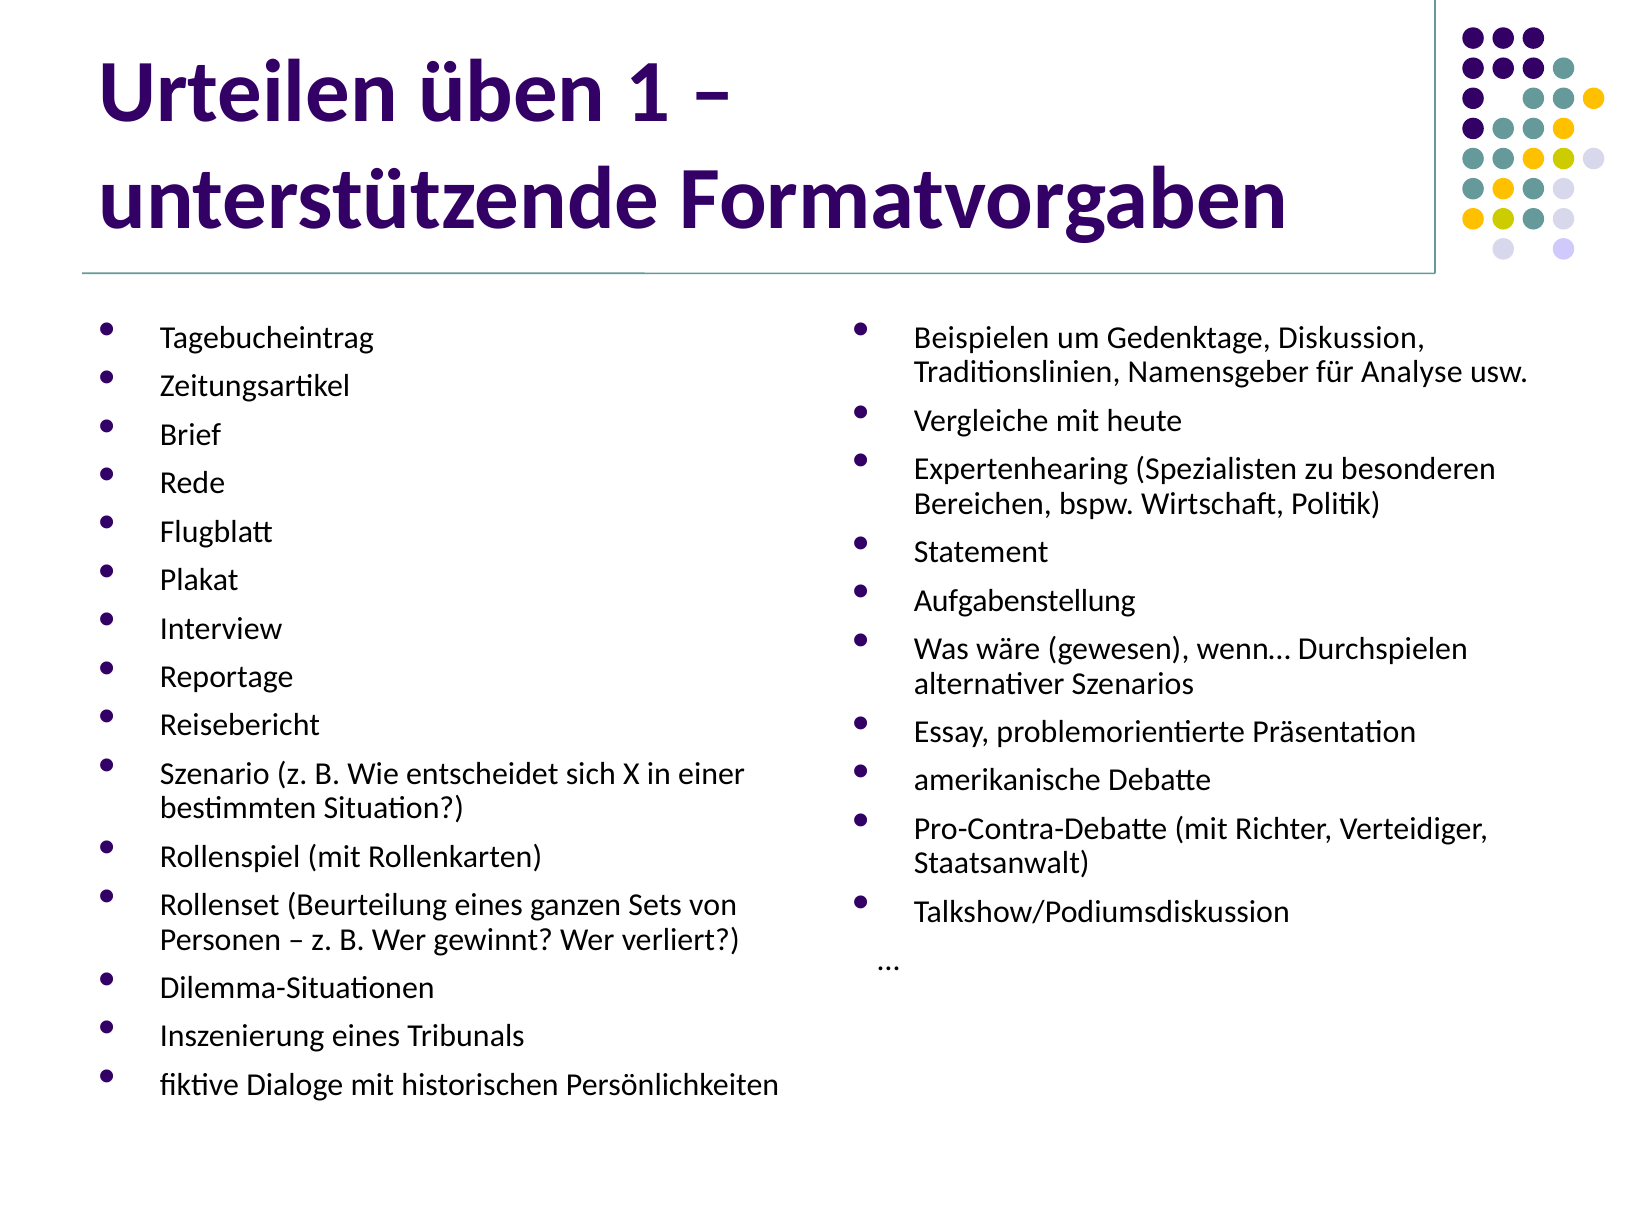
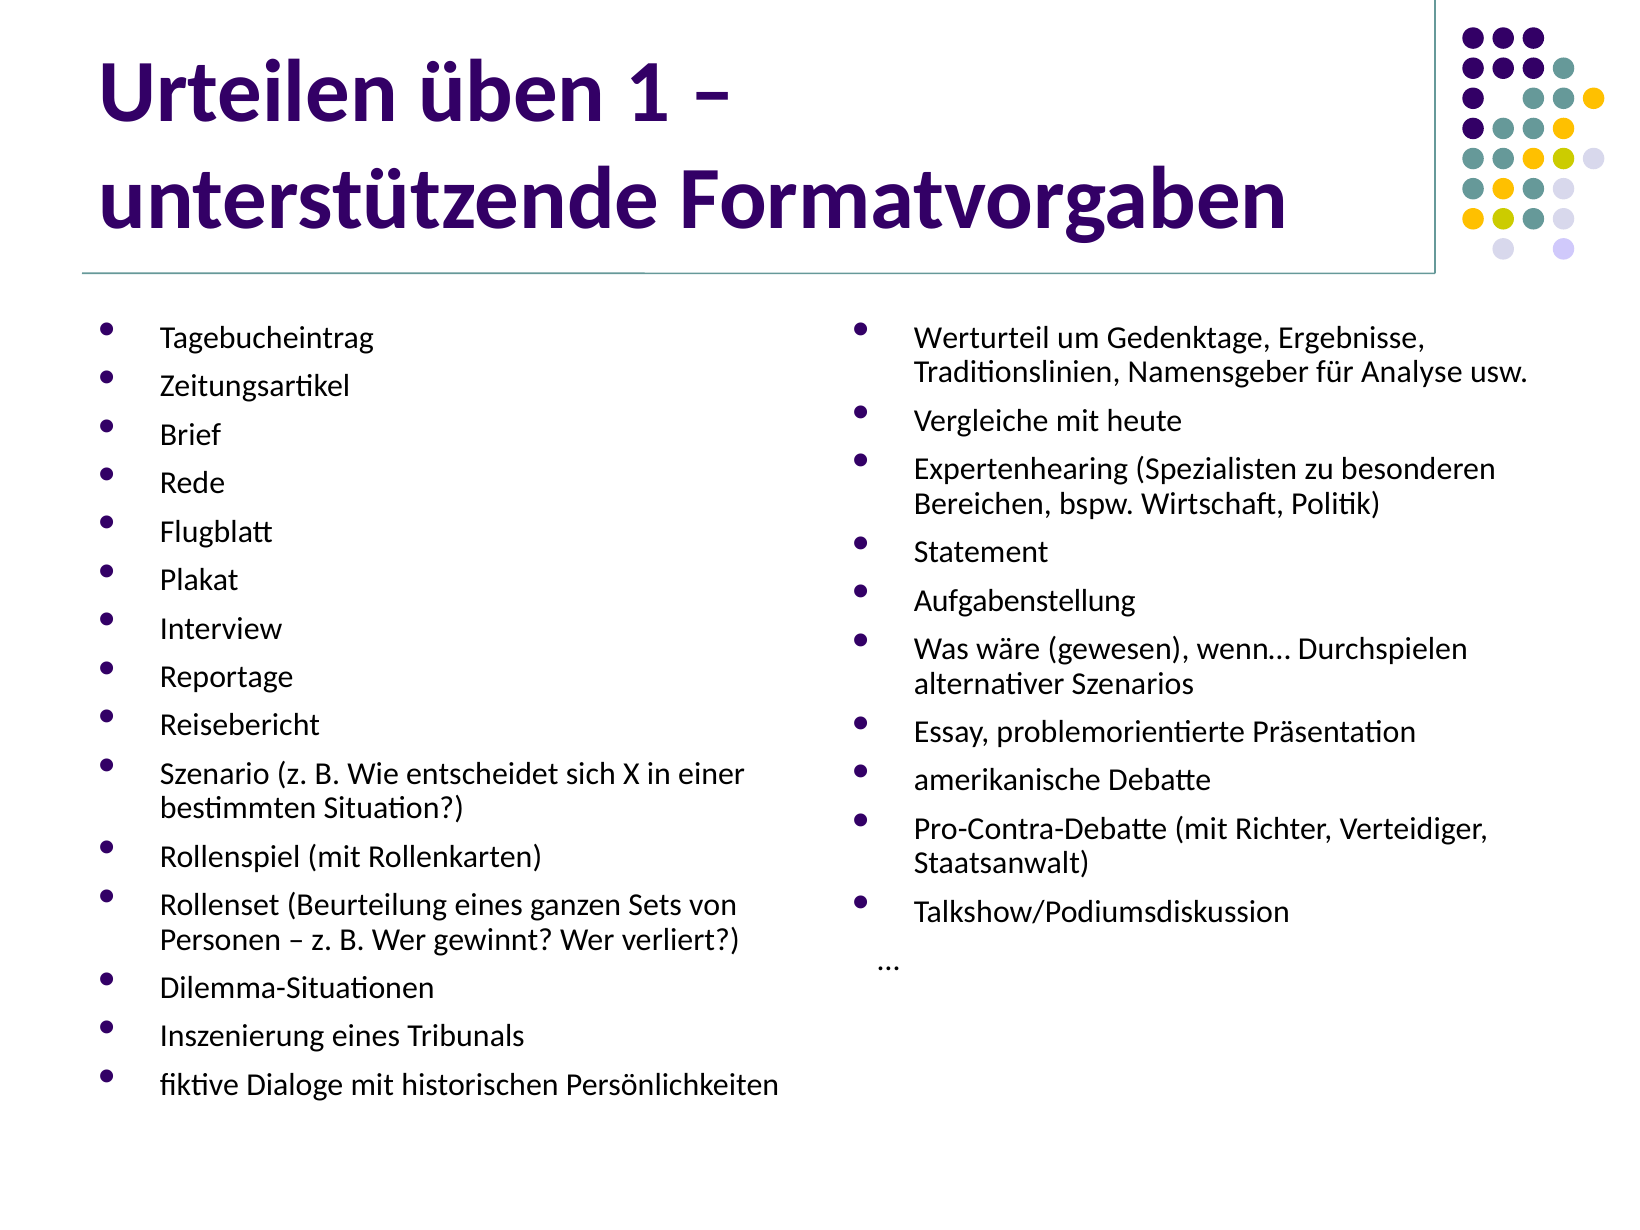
Beispielen: Beispielen -> Werturteil (982, 338)
Diskussion: Diskussion -> Ergebnisse (1352, 338)
